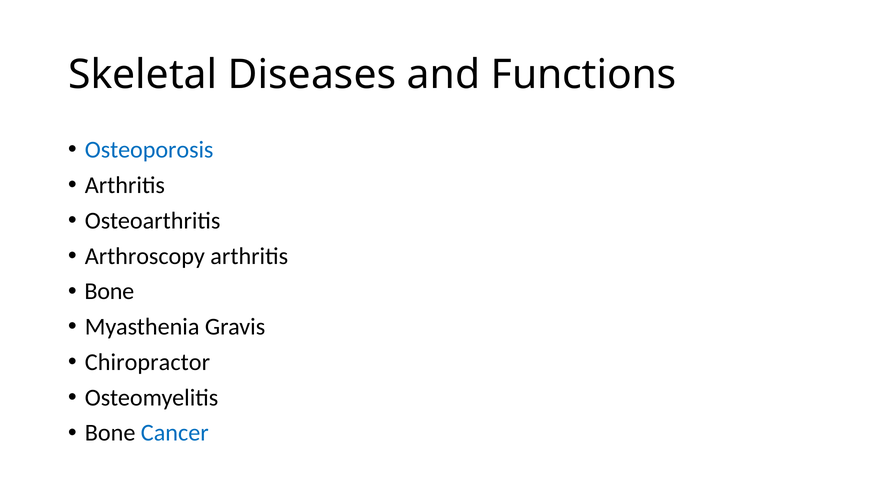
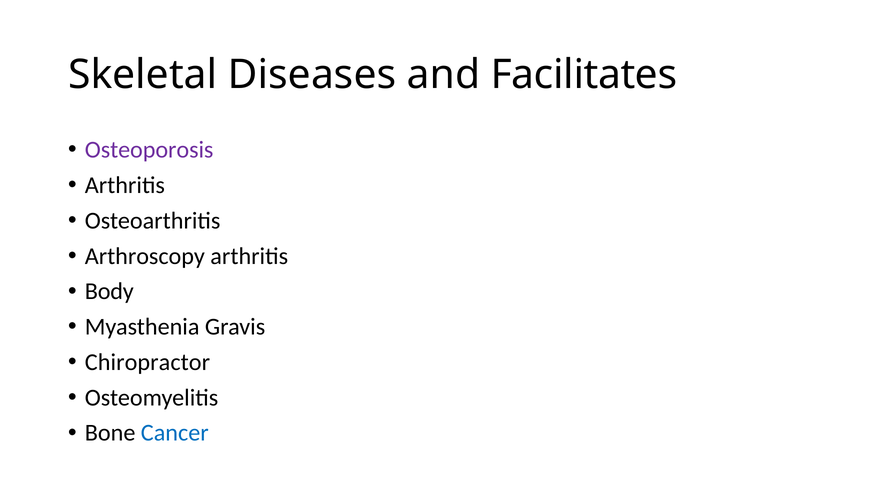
Functions: Functions -> Facilitates (584, 75)
Osteoporosis colour: blue -> purple (149, 150)
Bone: Bone -> Body (109, 292)
